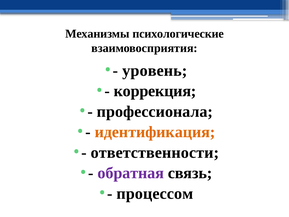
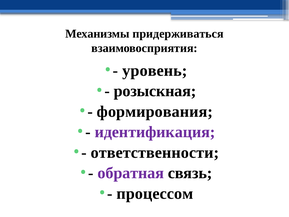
психологические: психологические -> придерживаться (178, 34)
коррекция: коррекция -> розыскная (155, 91)
профессионала: профессионала -> формирования (155, 111)
идентификация colour: orange -> purple (155, 132)
